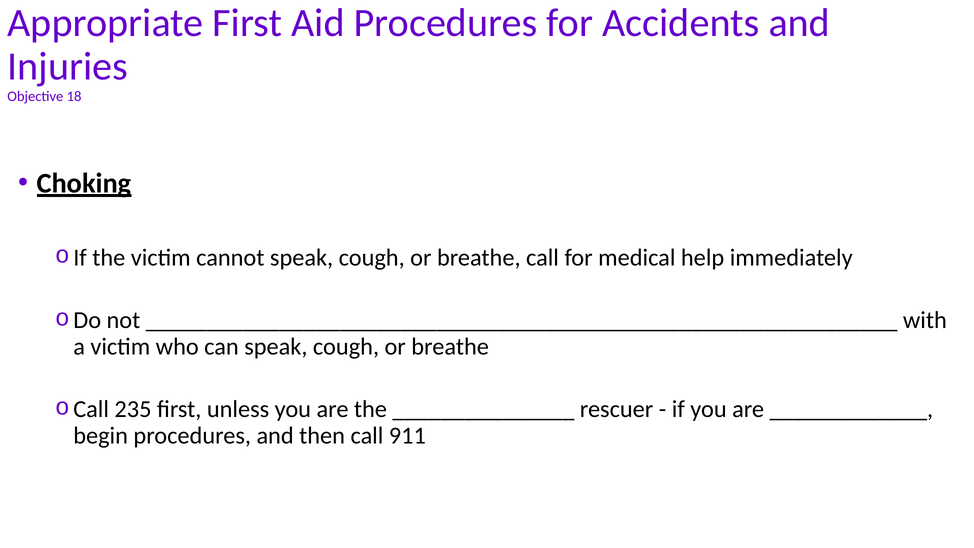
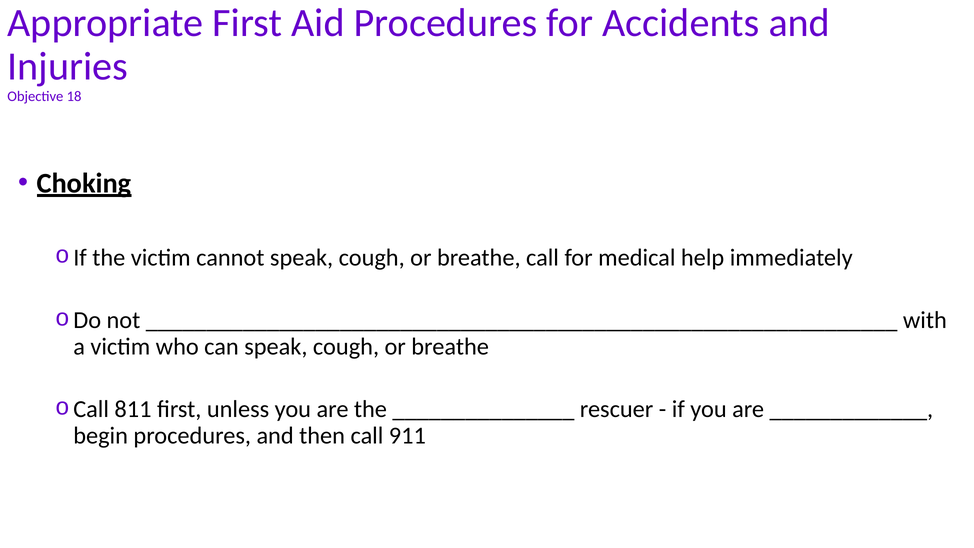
235: 235 -> 811 (133, 409)
